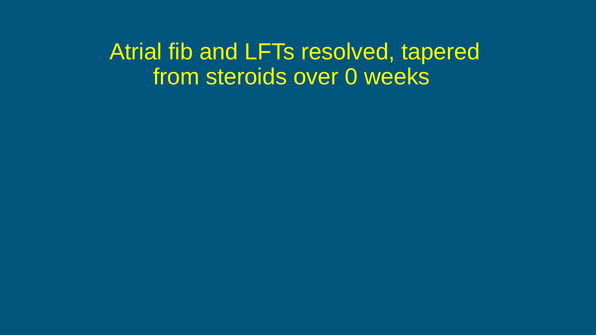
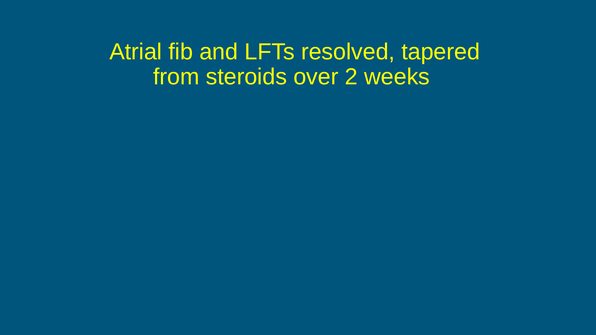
0: 0 -> 2 (351, 77)
